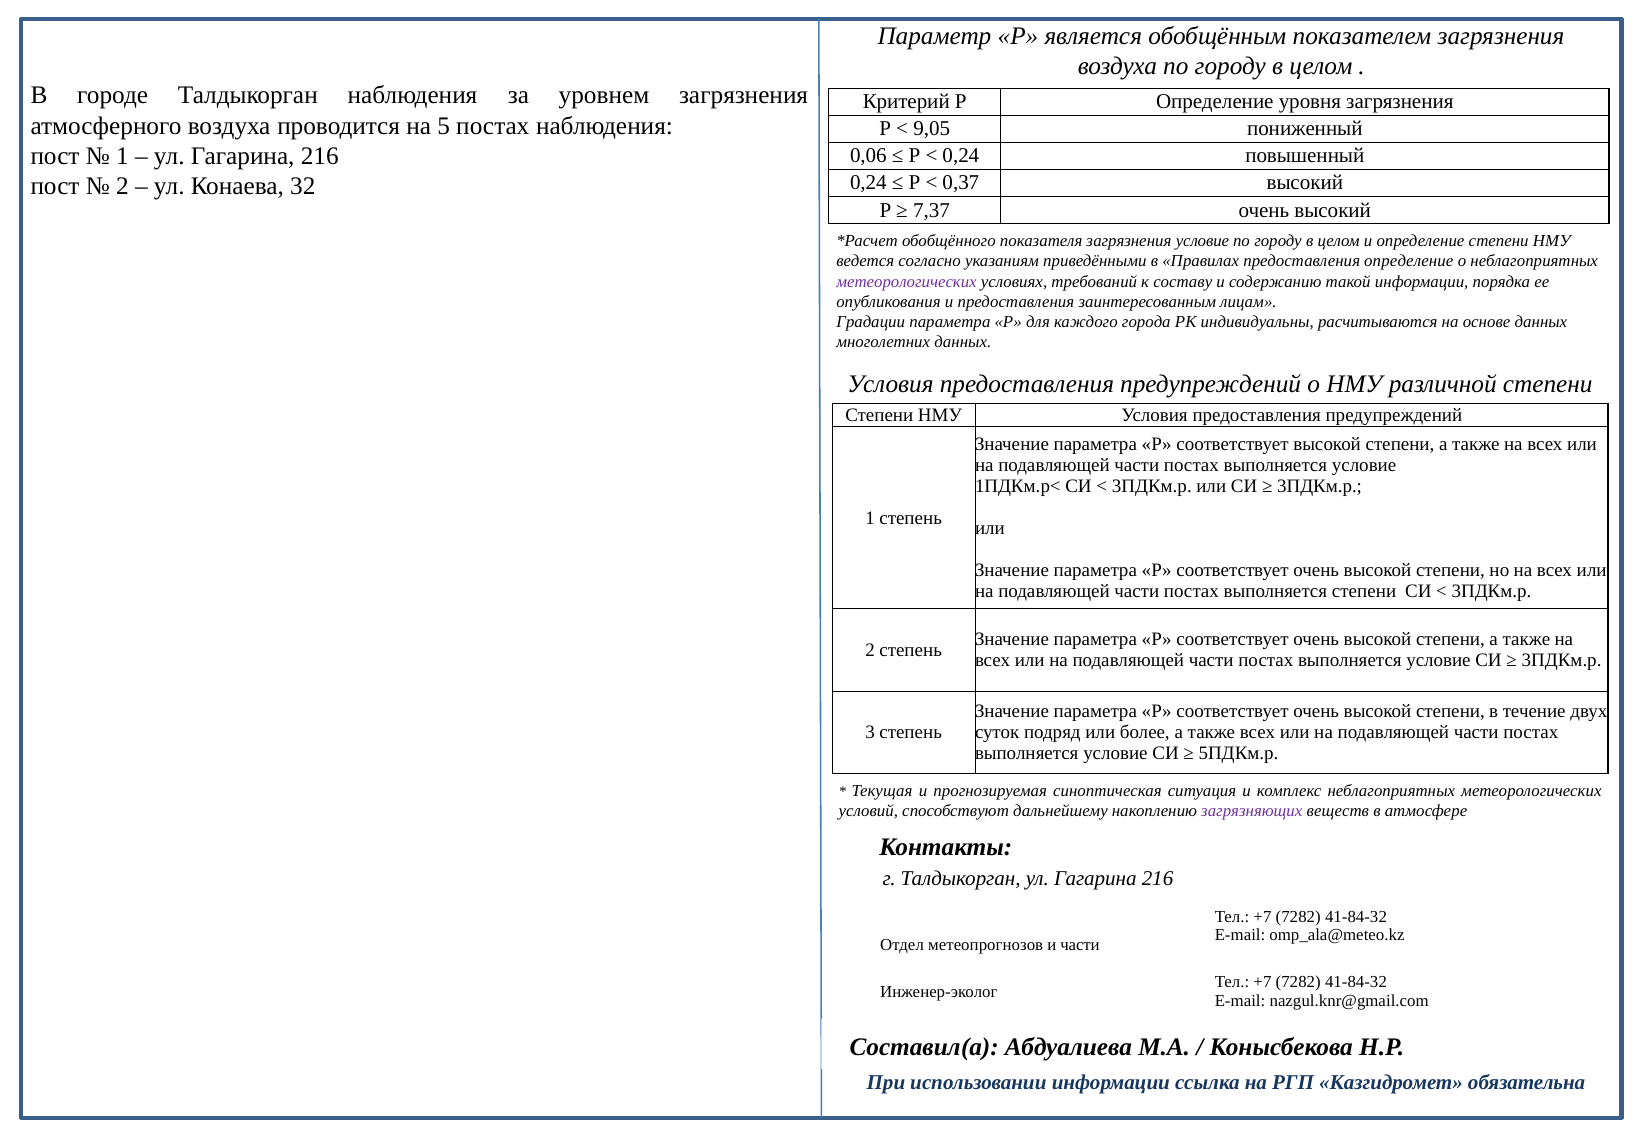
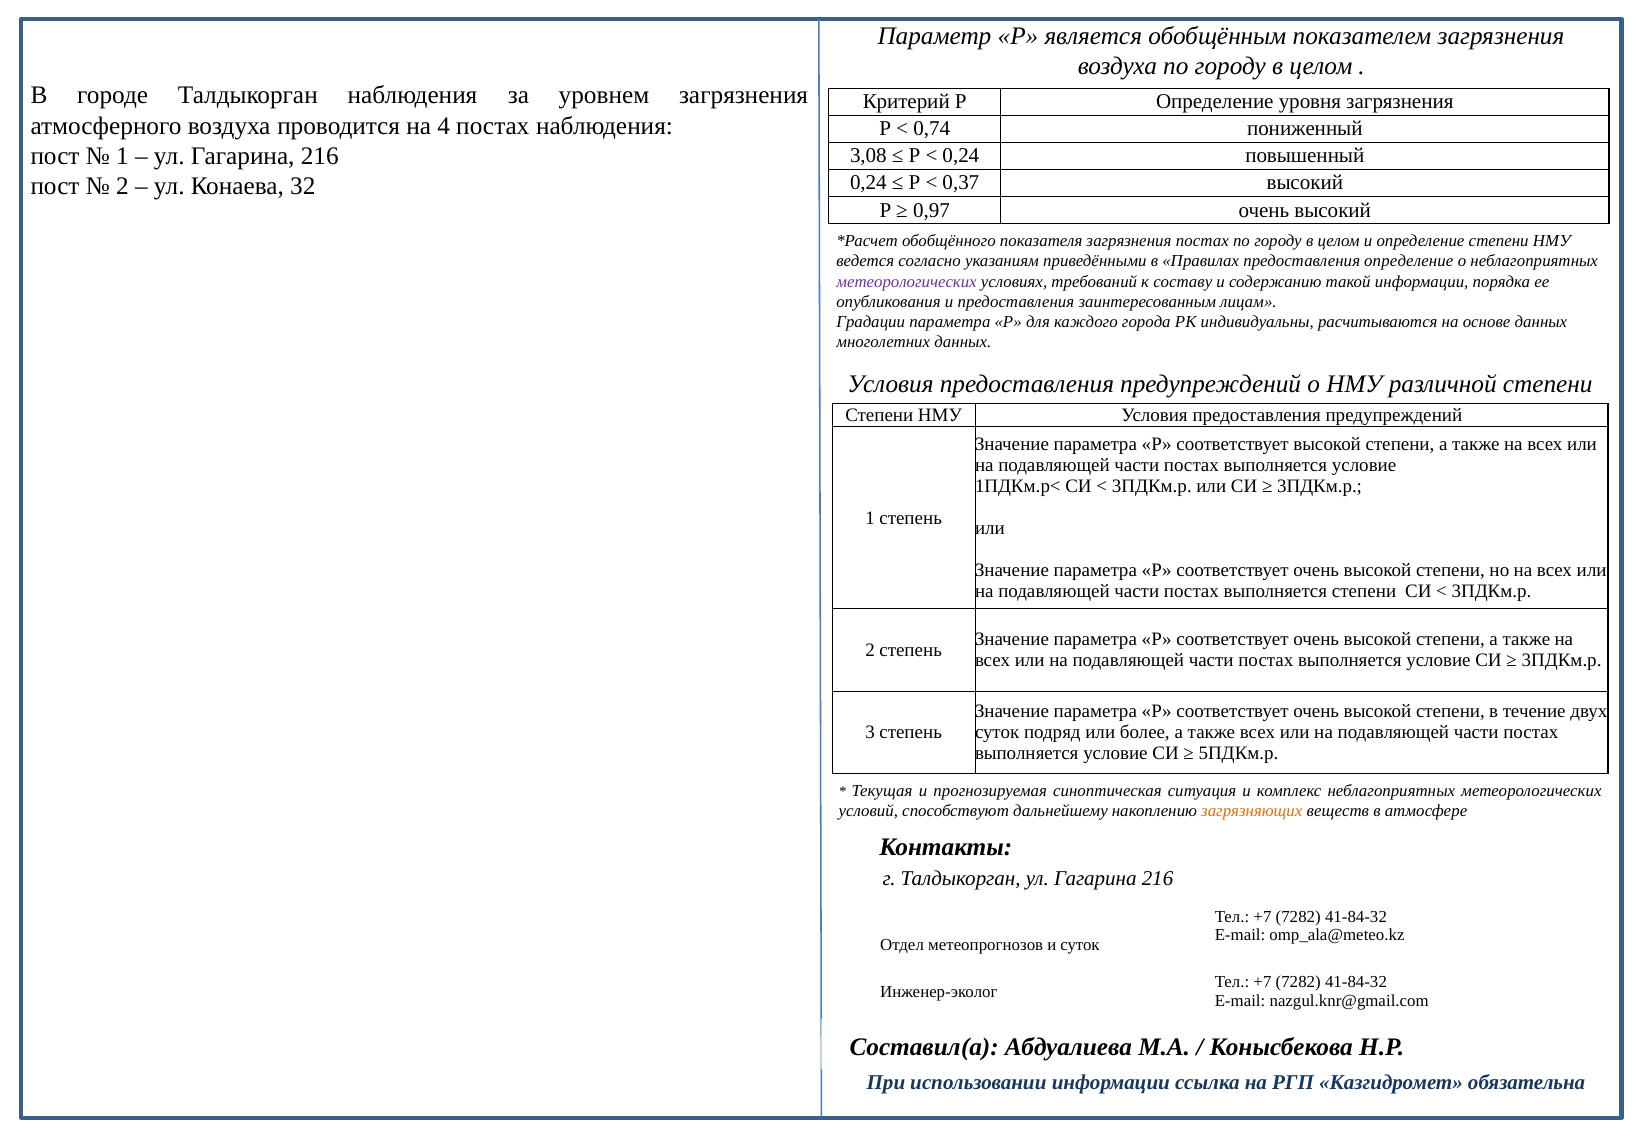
5: 5 -> 4 (444, 126)
9,05: 9,05 -> 0,74 (932, 129)
0,06: 0,06 -> 3,08 (868, 156)
7,37: 7,37 -> 0,97 (931, 210)
загрязнения условие: условие -> постах (1202, 241)
загрязняющих colour: purple -> orange (1252, 812)
и части: части -> суток (1080, 945)
